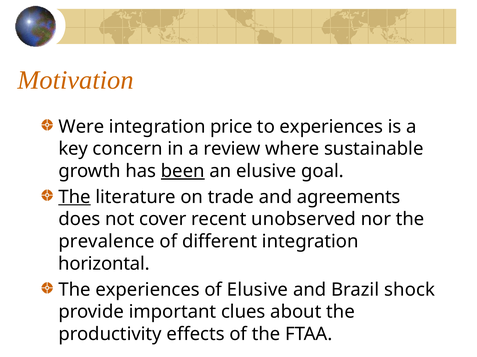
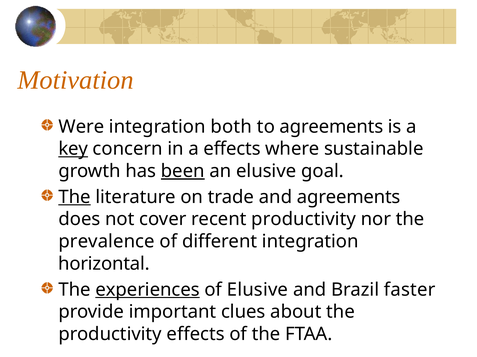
price: price -> both (231, 127)
to experiences: experiences -> agreements (331, 127)
key underline: none -> present (73, 149)
a review: review -> effects (232, 149)
recent unobserved: unobserved -> productivity (304, 220)
experiences underline: none -> present (148, 290)
shock: shock -> faster (410, 290)
